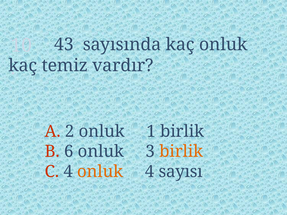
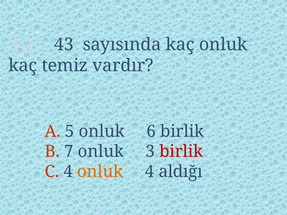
2: 2 -> 5 (70, 132)
1: 1 -> 6 (151, 132)
6: 6 -> 7 (69, 152)
birlik colour: orange -> red (181, 152)
sayısı: sayısı -> aldığı (181, 172)
